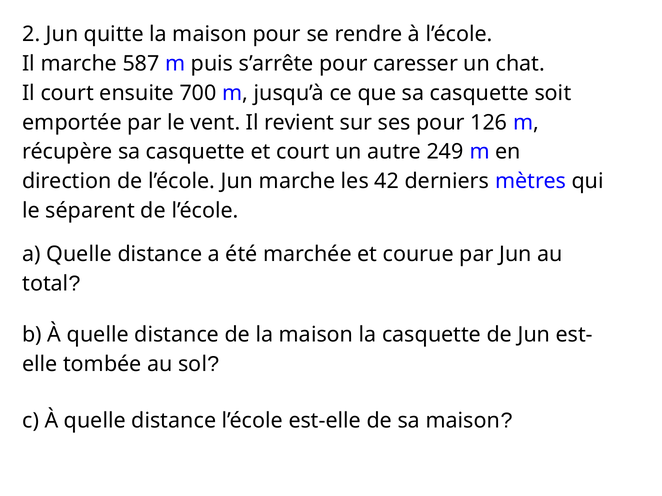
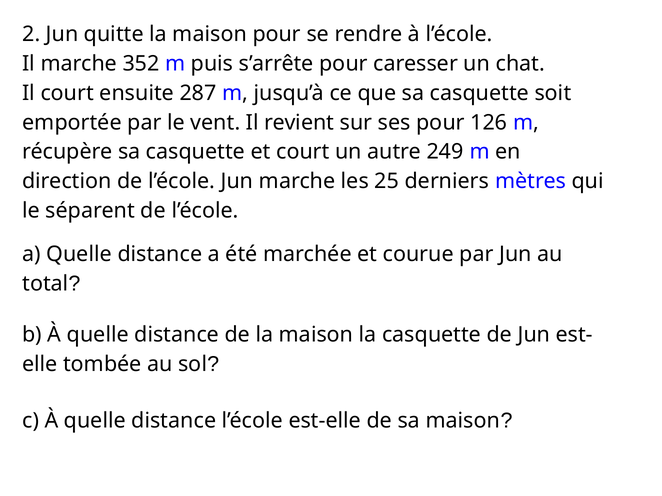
587: 587 -> 352 (141, 64)
700: 700 -> 287 (198, 93)
42: 42 -> 25 (387, 181)
